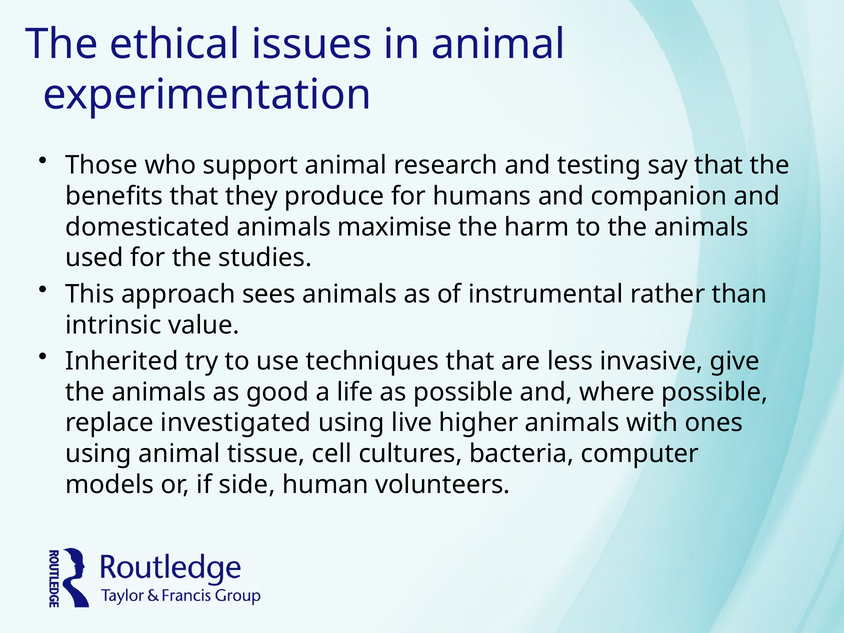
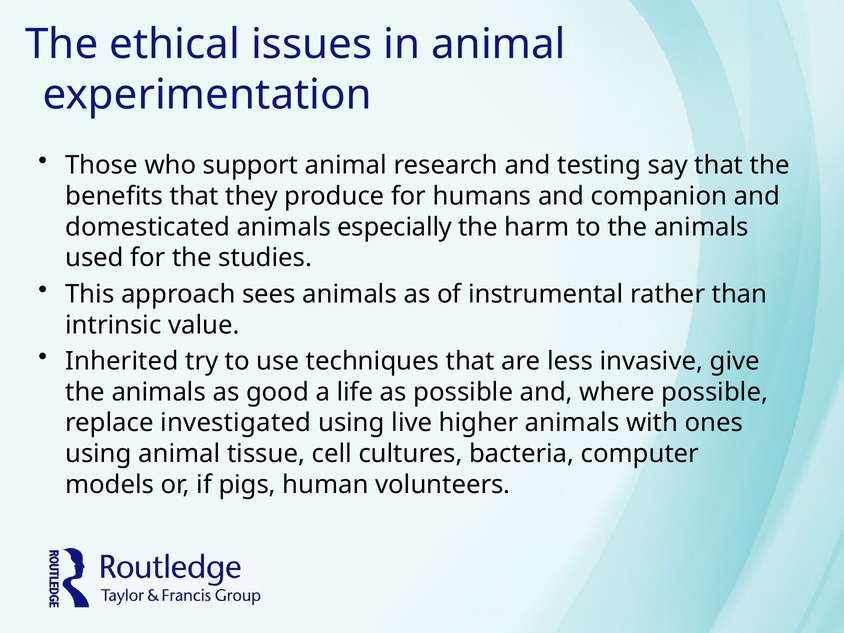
maximise: maximise -> especially (395, 227)
side: side -> pigs (247, 485)
